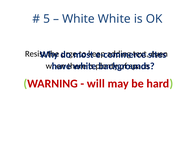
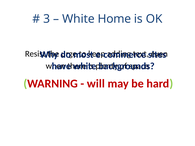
5: 5 -> 3 (47, 19)
White White: White -> Home (114, 19)
